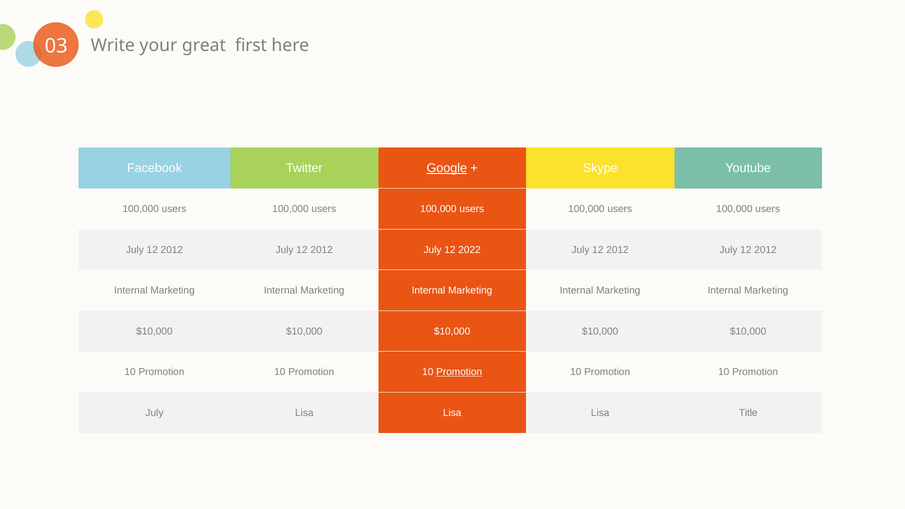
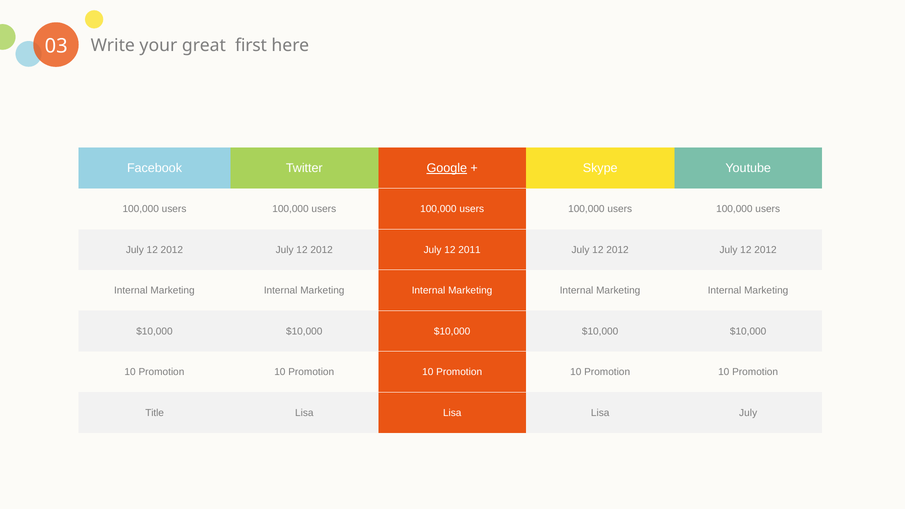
2022: 2022 -> 2011 (469, 250)
Promotion underline: present -> none (459, 372)
July: July -> Title (155, 413)
Lisa Title: Title -> July (748, 413)
